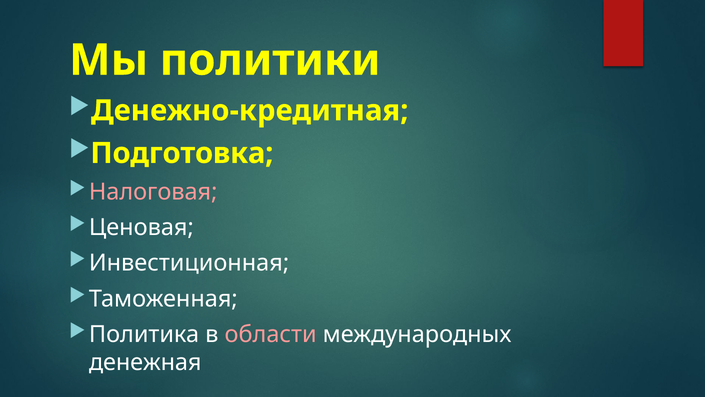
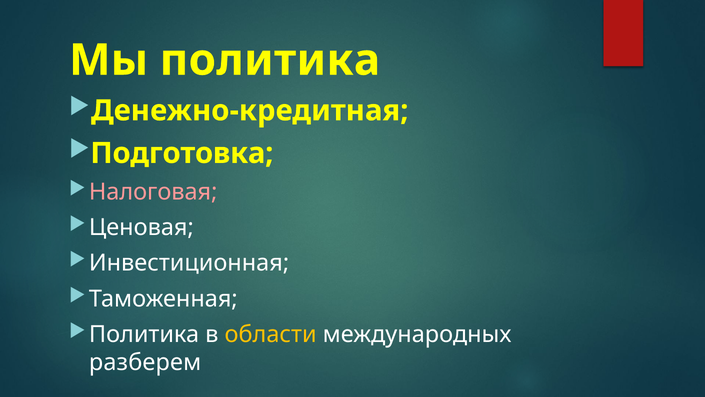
Мы политики: политики -> политика (270, 60)
области colour: pink -> yellow (271, 334)
денежная: денежная -> разберем (145, 362)
